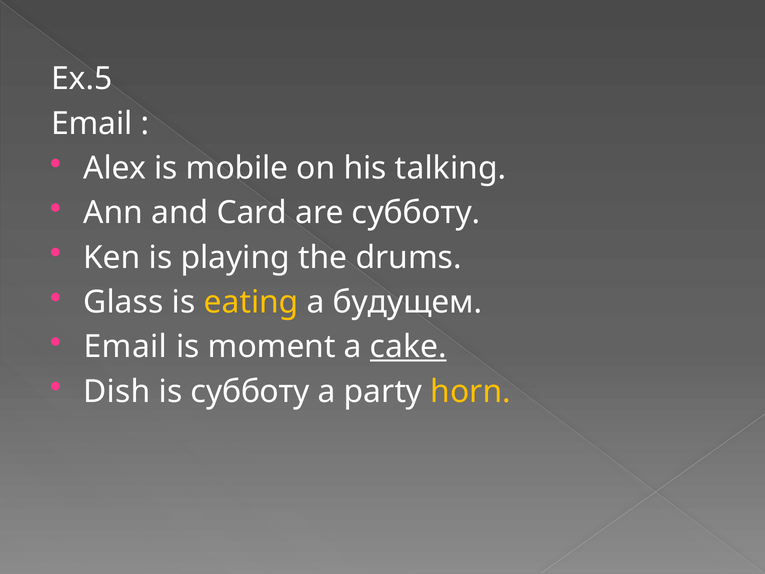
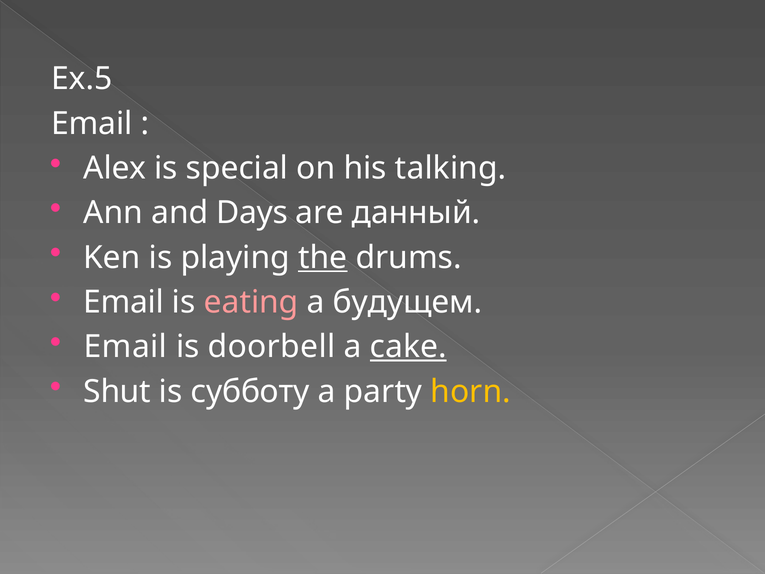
mobile: mobile -> special (237, 168)
Card: Card -> Days (252, 213)
are субботу: субботу -> данный (416, 213)
the underline: none -> present (323, 257)
Glass: Glass -> Email (124, 302)
eating colour: yellow -> pink (251, 302)
moment: moment -> doorbell (272, 347)
Dish: Dish -> Shut (117, 391)
